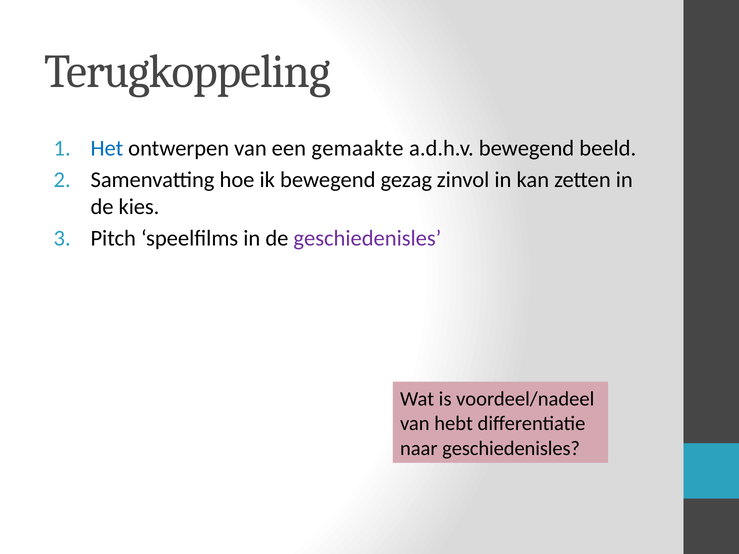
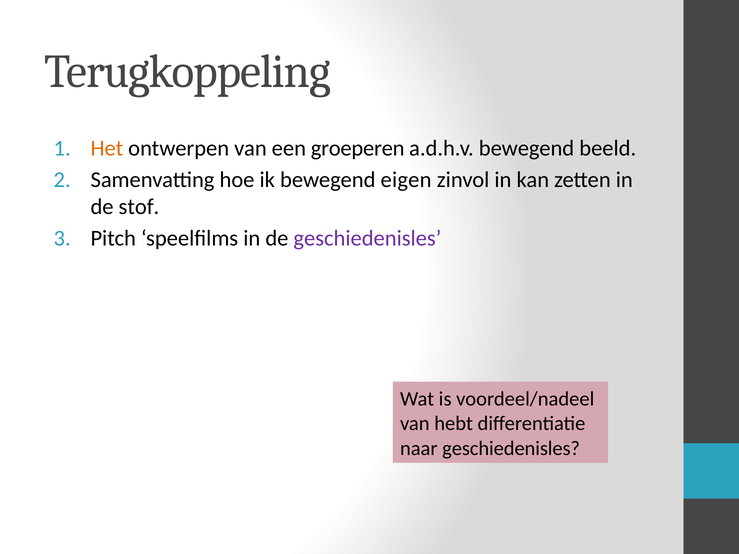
Het colour: blue -> orange (107, 148)
gemaakte: gemaakte -> groeperen (358, 148)
gezag: gezag -> eigen (406, 180)
kies: kies -> stof (139, 207)
